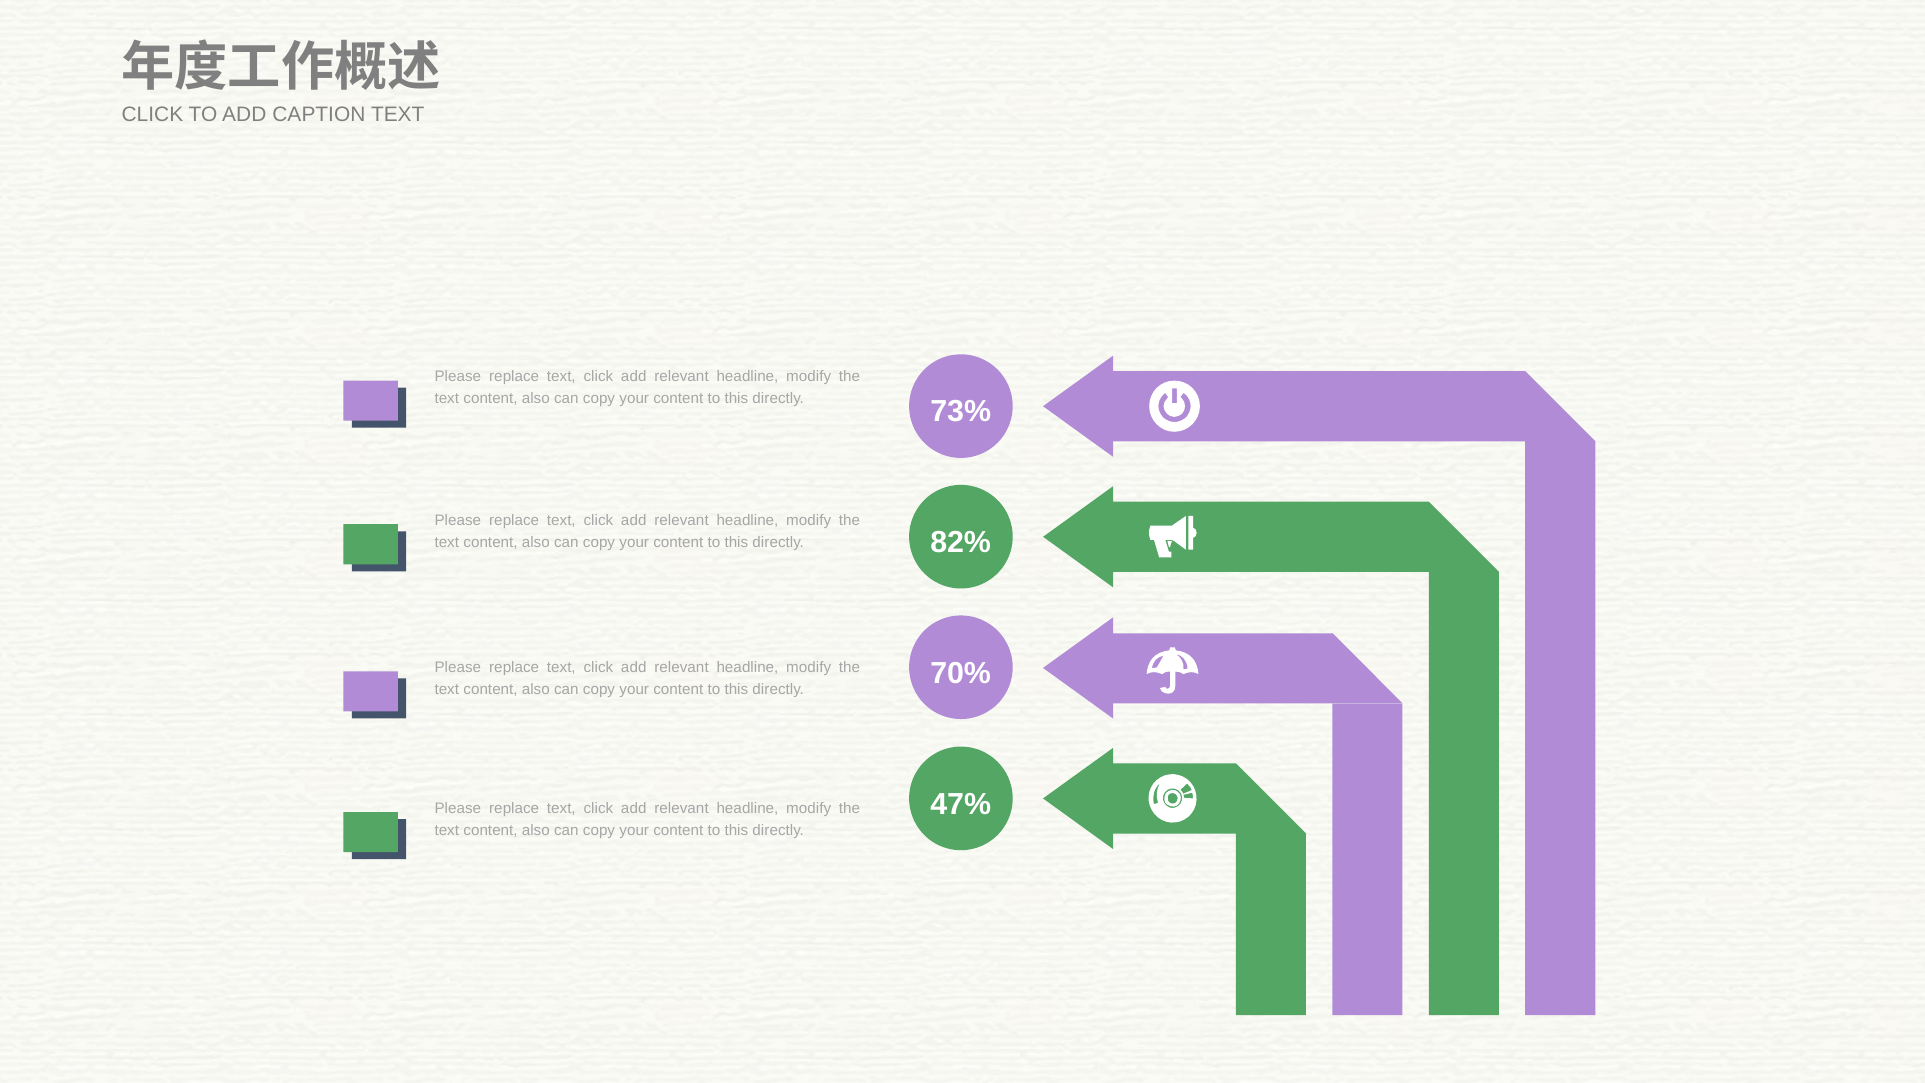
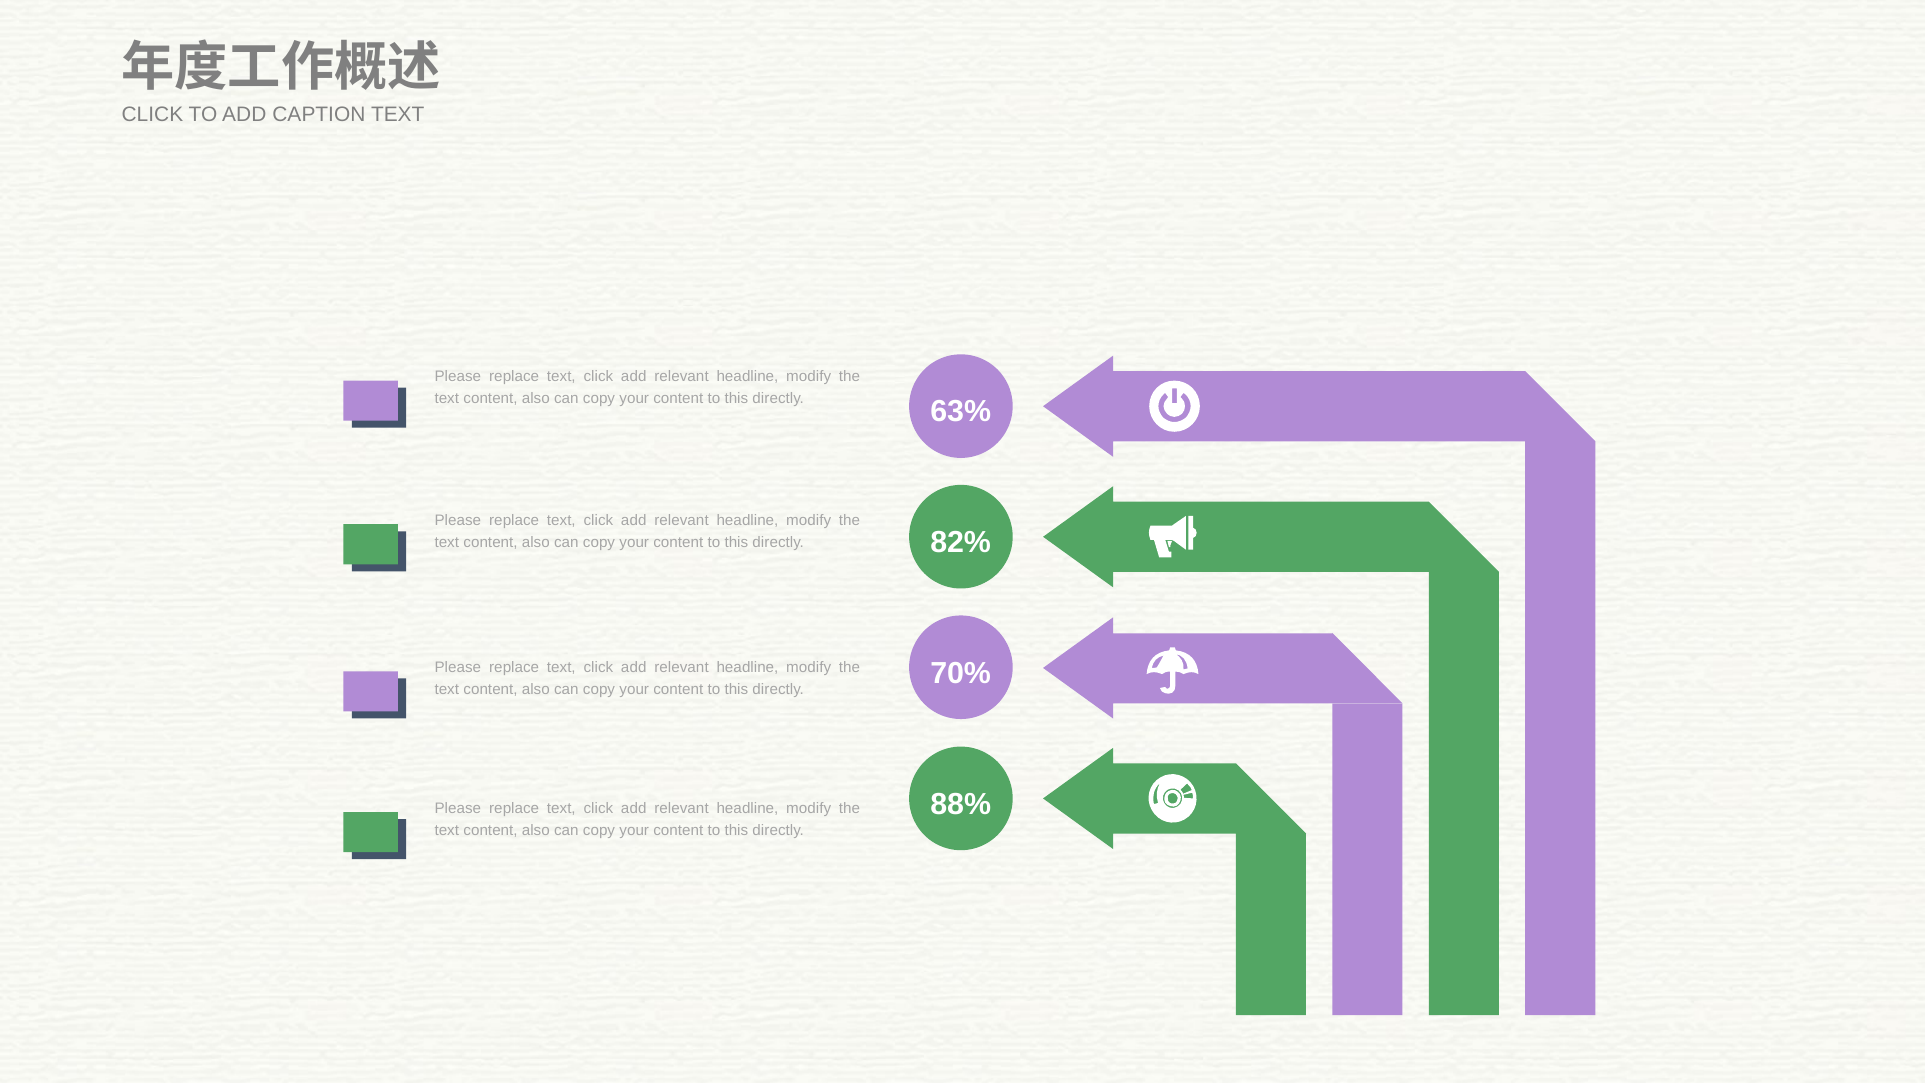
73%: 73% -> 63% (961, 412)
47%: 47% -> 88% (961, 804)
